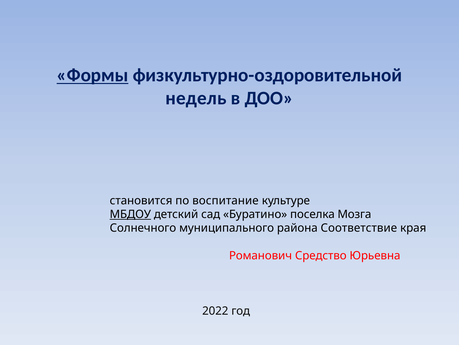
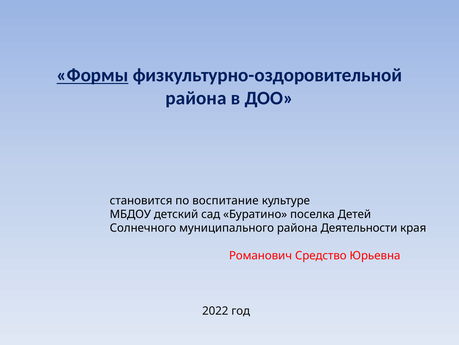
недель: недель -> района (196, 98)
МБДОУ underline: present -> none (130, 214)
Мозга: Мозга -> Детей (354, 214)
Соответствие: Соответствие -> Деятельности (359, 228)
